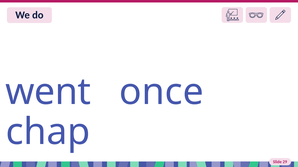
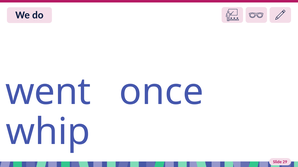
chap: chap -> whip (48, 132)
